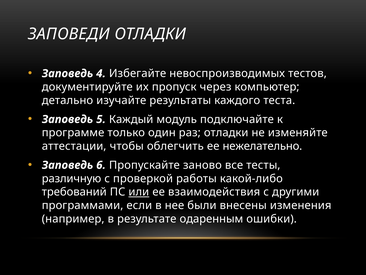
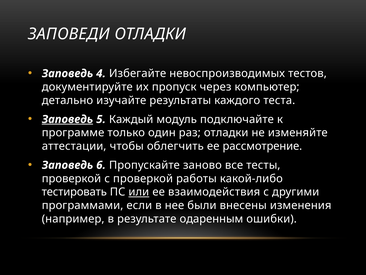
Заповедь underline: none -> present (67, 119)
нежелательно: нежелательно -> рассмотрение (262, 146)
различную: различную -> проверкой (71, 178)
требований: требований -> тестировать (74, 192)
